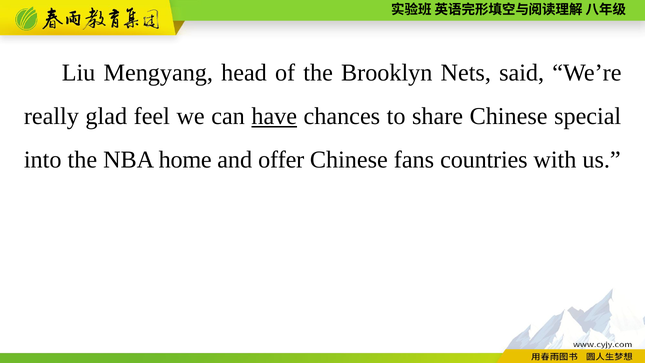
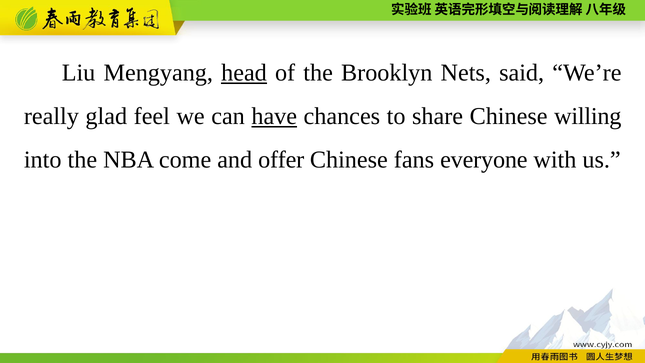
head underline: none -> present (244, 73)
special: special -> willing (588, 116)
home: home -> come (185, 160)
countries: countries -> everyone (484, 160)
